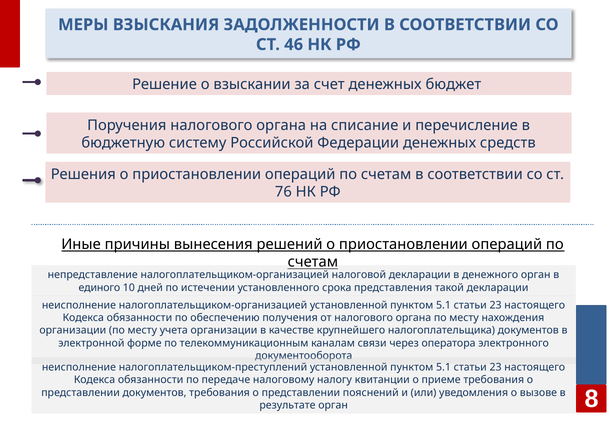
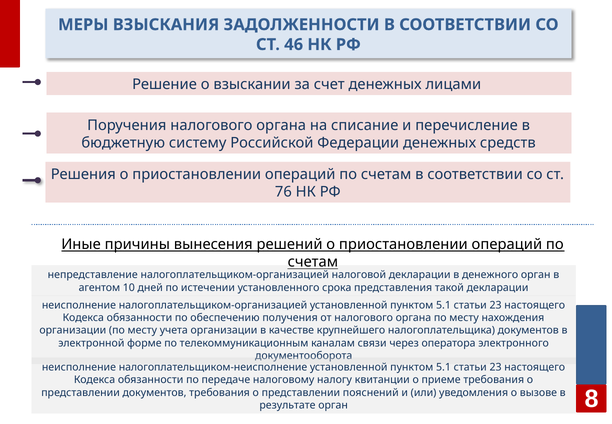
бюджет: бюджет -> лицами (453, 84)
единого: единого -> агентом (99, 287)
налогоплательщиком-преступлений: налогоплательщиком-преступлений -> налогоплательщиком-неисполнение (213, 367)
